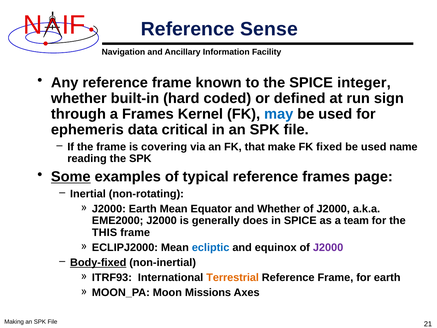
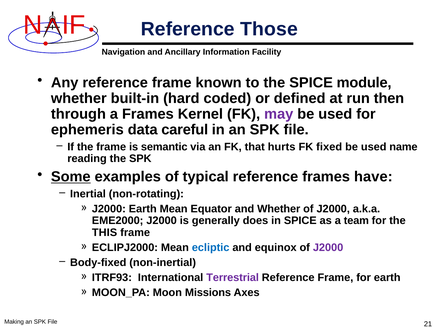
Sense: Sense -> Those (269, 29)
integer: integer -> module (364, 83)
sign: sign -> then (389, 98)
may colour: blue -> purple (279, 114)
critical: critical -> careful (185, 130)
covering: covering -> semantic (164, 147)
make: make -> hurts (282, 147)
page: page -> have (373, 177)
Body-fixed underline: present -> none (98, 262)
Terrestrial colour: orange -> purple (233, 278)
